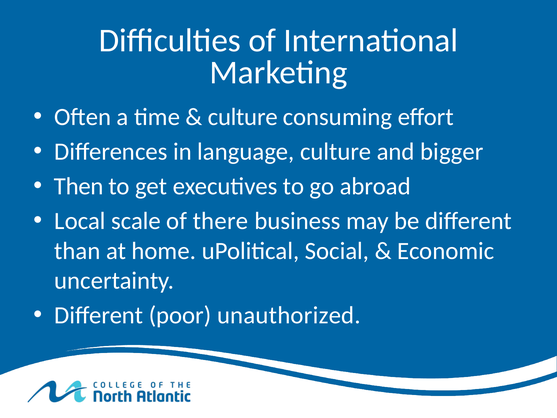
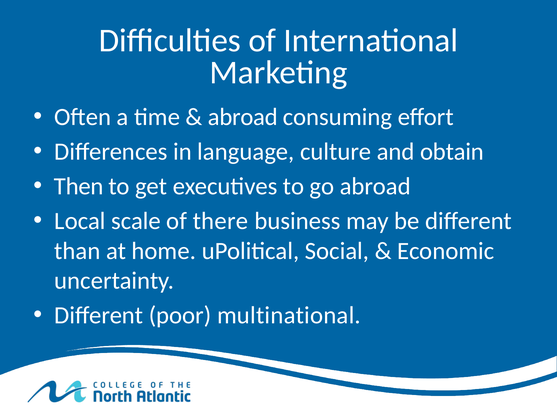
culture: culture -> abroad (243, 117)
bigger: bigger -> obtain (452, 152)
unauthorized: unauthorized -> multinational (289, 315)
